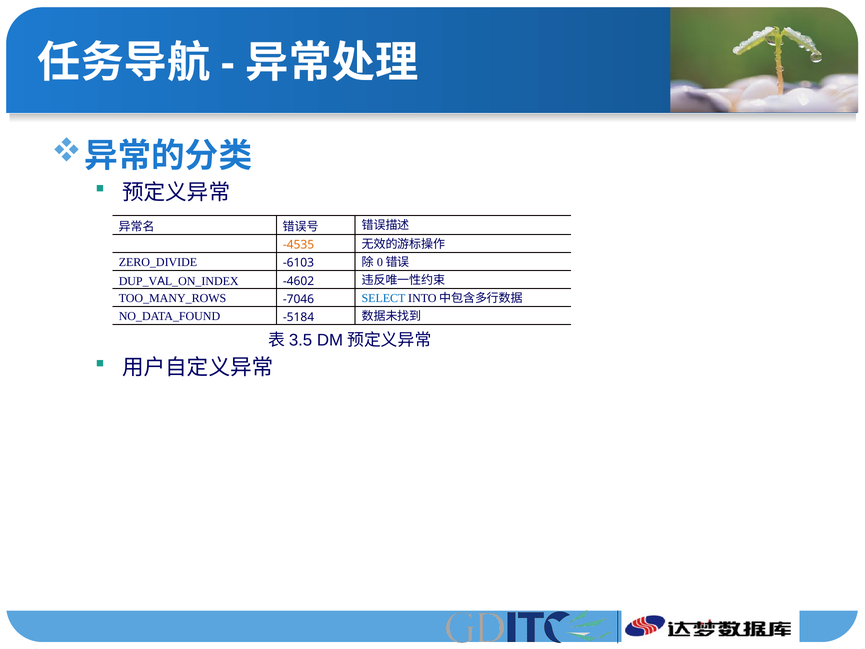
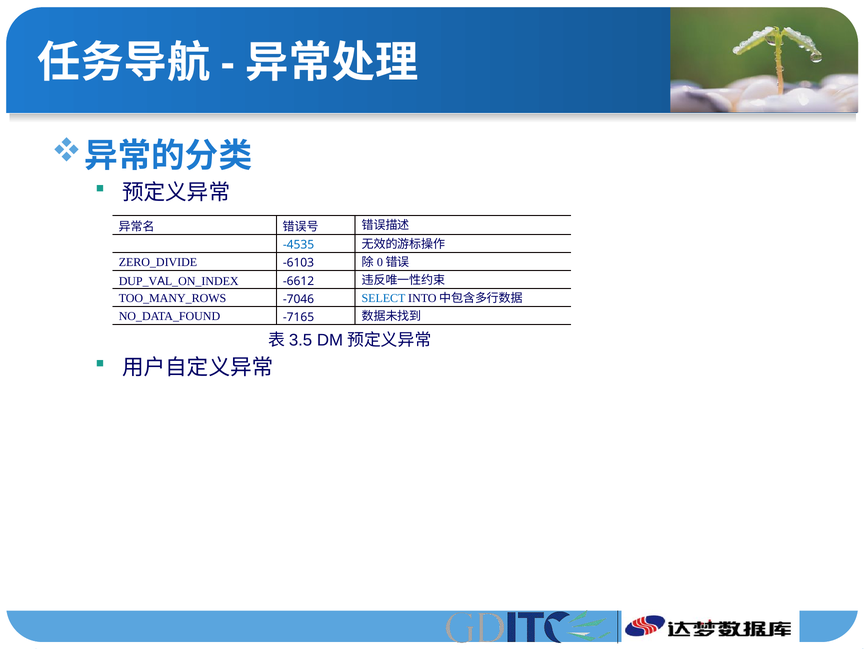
-4535 colour: orange -> blue (299, 245)
-4602: -4602 -> -6612 (299, 281)
-5184: -5184 -> -7165 (299, 317)
